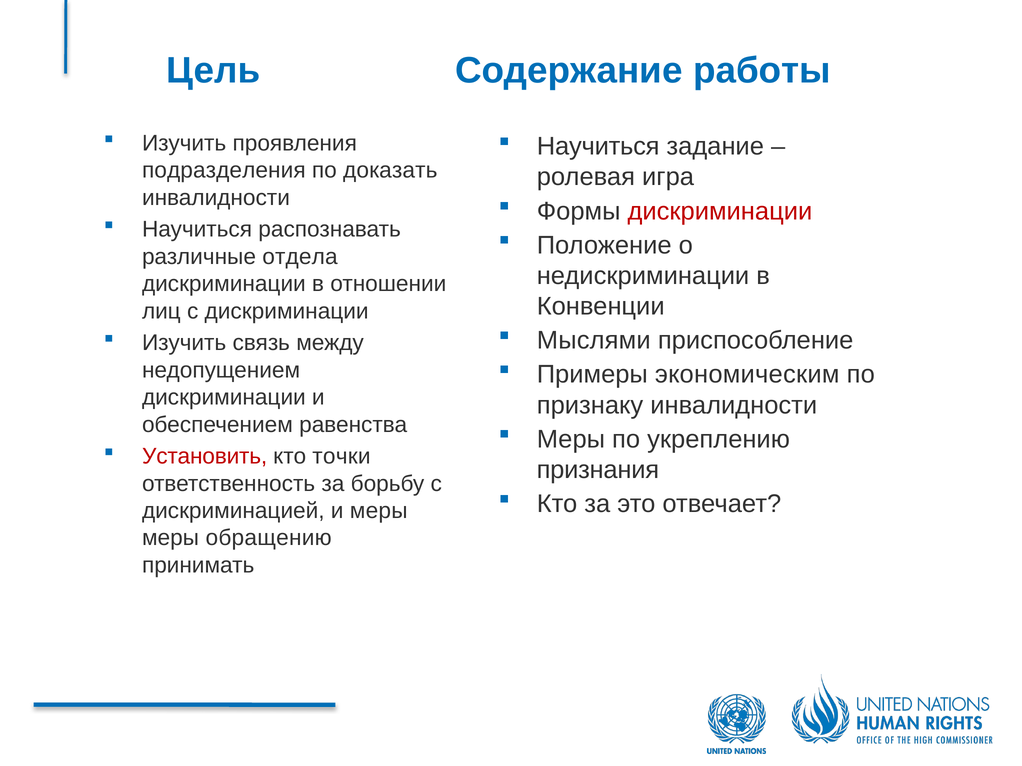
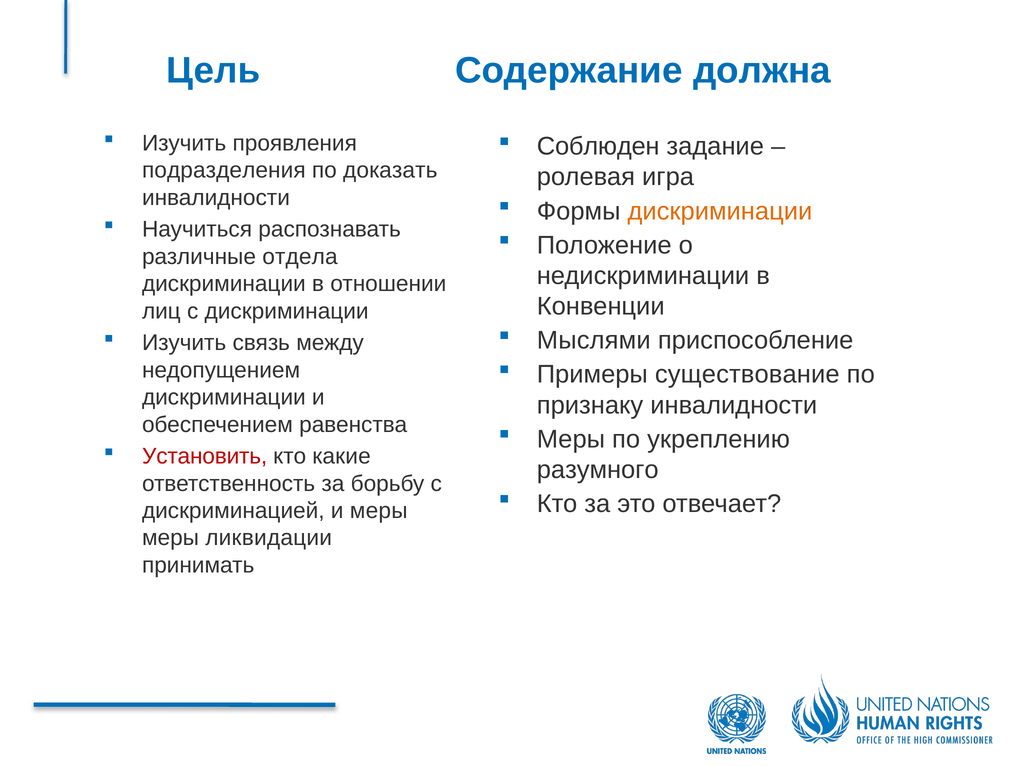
работы: работы -> должна (762, 71)
Научиться: Научиться -> Соблюден (598, 146)
дискриминации colour: red -> orange (720, 211)
экономическим: экономическим -> существование (747, 375)
точки: точки -> какие (342, 457)
признания: признания -> разумного (598, 470)
обращению: обращению -> ликвидации (269, 538)
